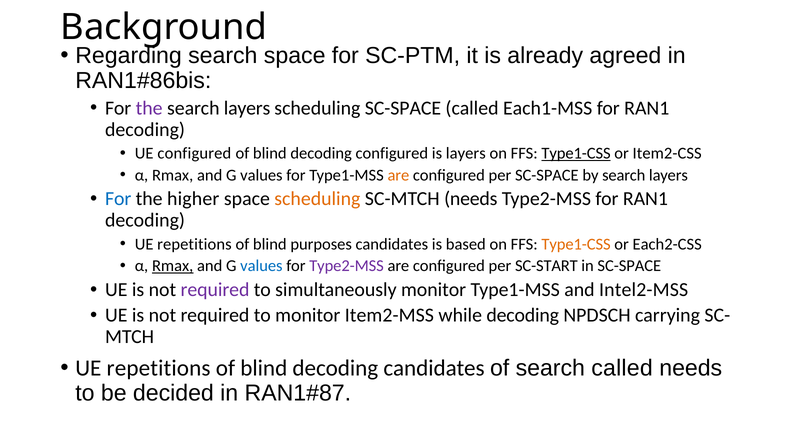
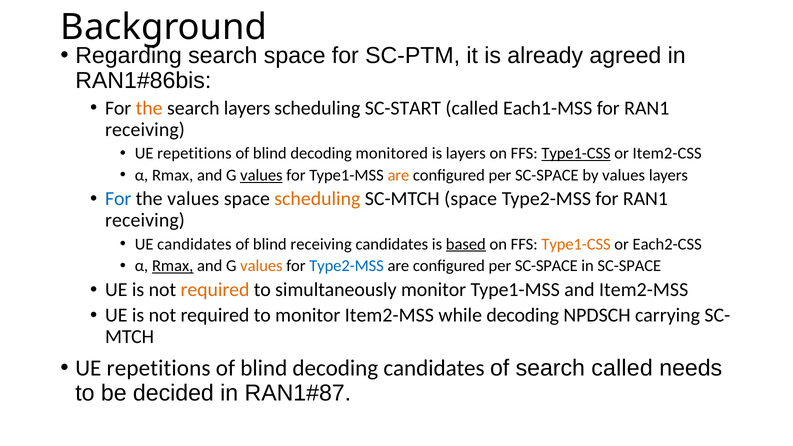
the colour: purple -> orange (149, 108)
scheduling SC-SPACE: SC-SPACE -> SC-START (403, 108)
decoding: decoding -> receiving (145, 129)
configured: configured -> repetitions (194, 153)
decoding configured: configured -> monitored (392, 153)
values underline: none -> present (261, 175)
by search: search -> values (624, 175)
the higher: higher -> values (193, 199)
SC-MTCH needs: needs -> space (471, 199)
decoding: decoding -> receiving (145, 220)
repetitions: repetitions -> candidates (194, 244)
blind purposes: purposes -> receiving (321, 244)
based underline: none -> present (466, 244)
values colour: blue -> orange (261, 266)
Type2-MSS colour: purple -> blue (347, 266)
SC-START: SC-START -> SC-SPACE (546, 266)
required colour: purple -> orange (215, 290)
and Intel2-MSS: Intel2-MSS -> Item2-MSS (644, 290)
